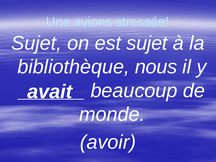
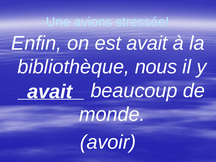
Sujet: Sujet -> Enfin (36, 43)
est sujet: sujet -> avait (147, 43)
